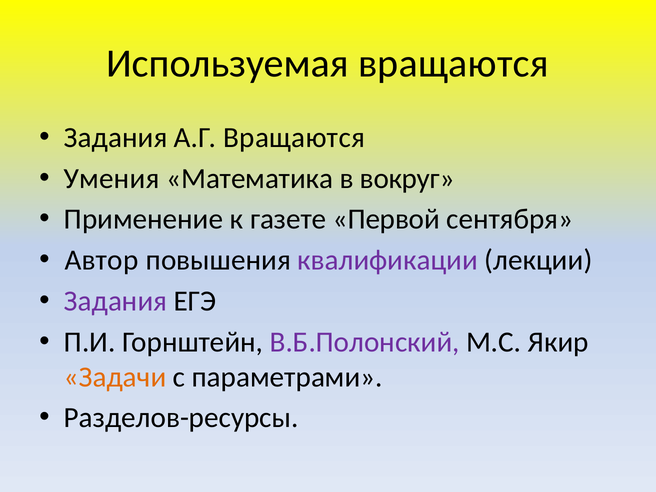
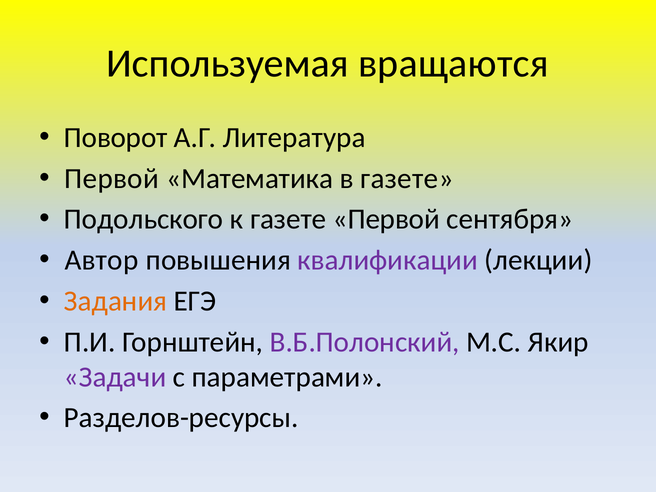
Задания: Задания -> Поворот (116, 138)
А.Г Вращаются: Вращаются -> Литература (294, 138)
Умения: Умения -> Первой (112, 179)
в вокруг: вокруг -> газете (407, 179)
Применение: Применение -> Подольского (144, 219)
Задания colour: purple -> orange (116, 301)
Задачи colour: orange -> purple (115, 377)
